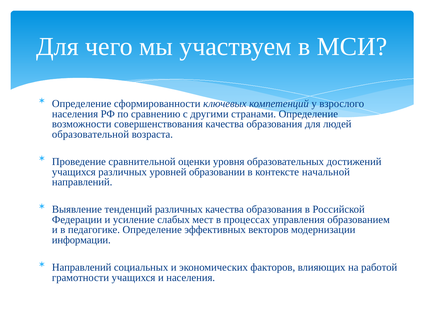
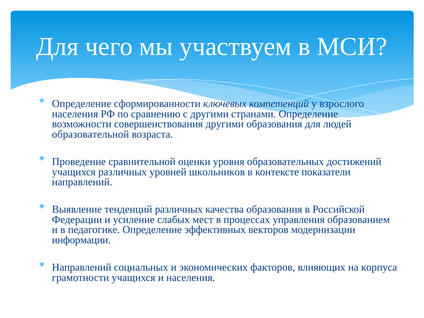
совершенствования качества: качества -> другими (225, 124)
образовании: образовании -> школьников (217, 172)
начальной: начальной -> показатели (326, 172)
работой: работой -> корпуса (379, 267)
